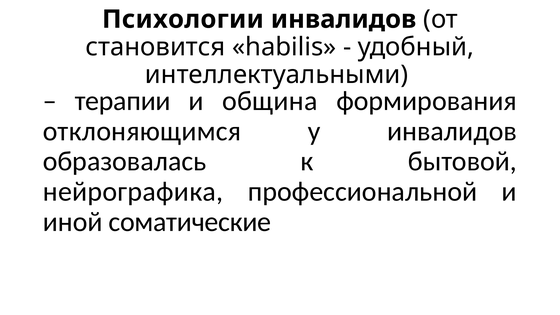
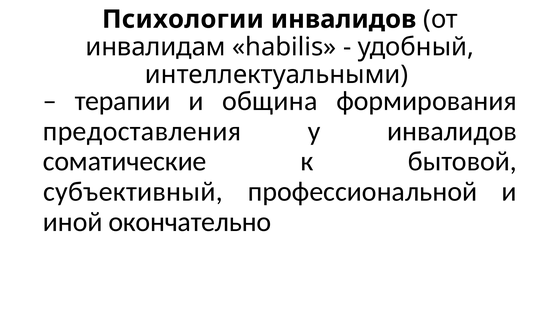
становится: становится -> инвалидам (156, 47)
отклоняющимся: отклоняющимся -> предоставления (142, 131)
образовалась: образовалась -> соматические (125, 161)
нейрографика: нейрографика -> субъективный (133, 192)
соматические: соматические -> окончательно (190, 222)
